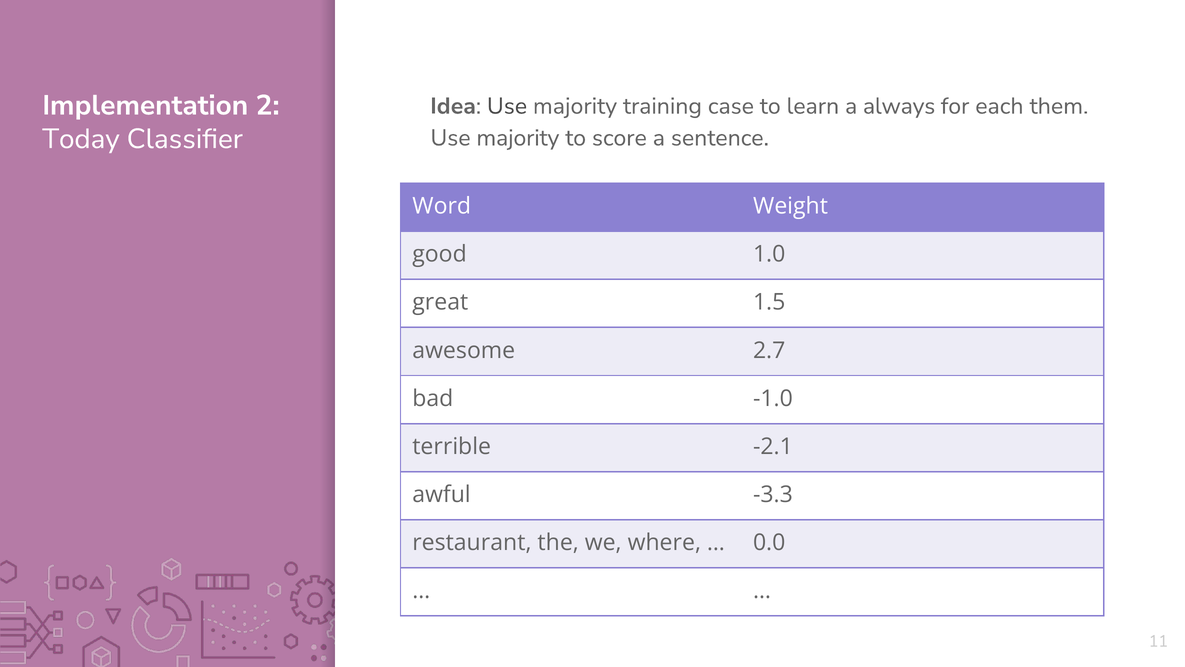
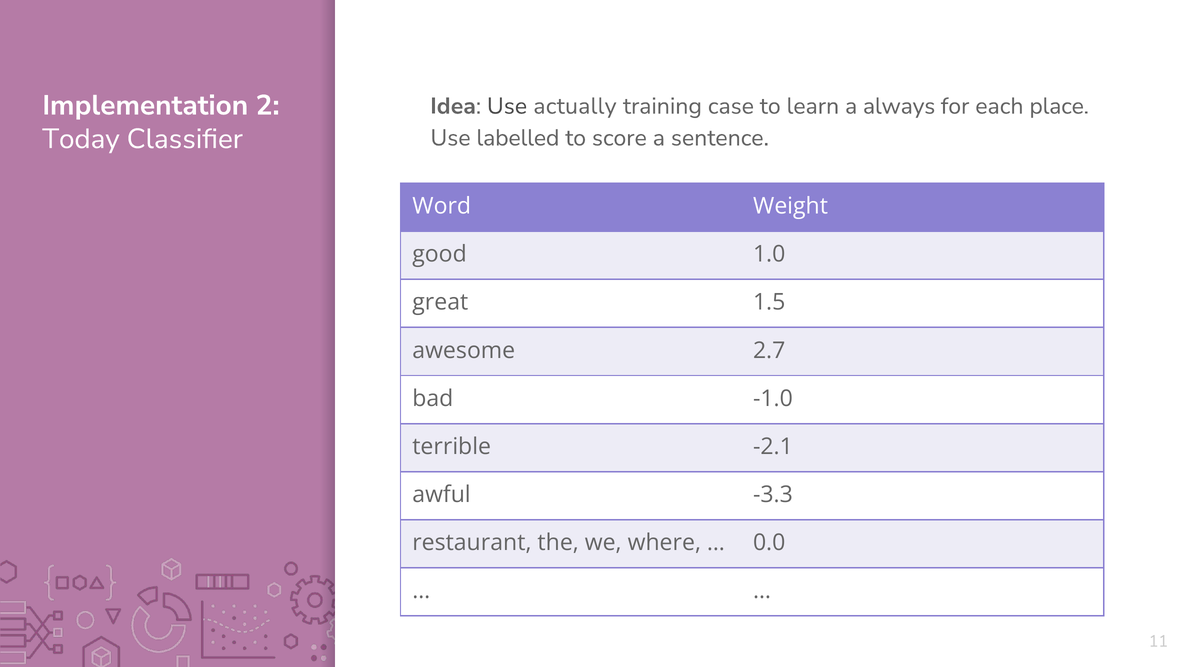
Idea Use majority: majority -> actually (575, 106)
them: them -> place (1059, 106)
majority: majority -> labelled (518, 138)
